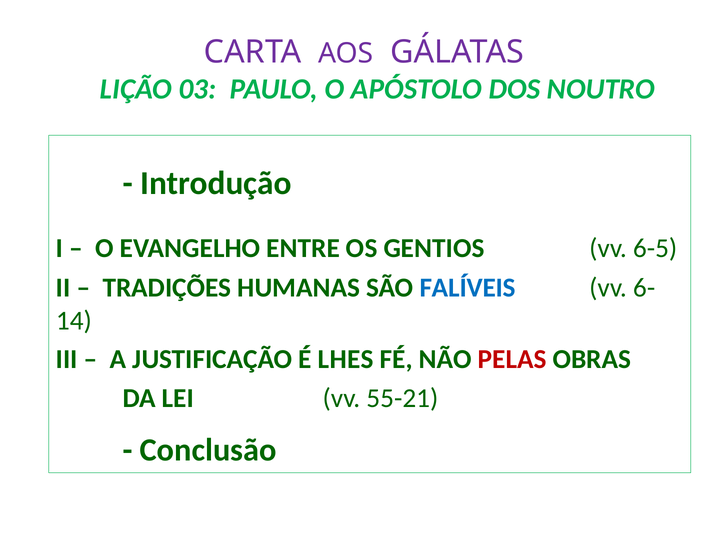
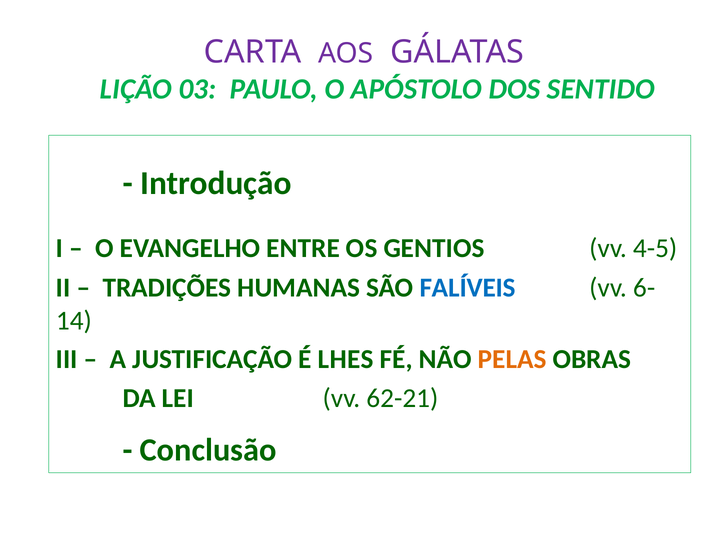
NOUTRO: NOUTRO -> SENTIDO (601, 89)
6-5: 6-5 -> 4-5 (655, 248)
PELAS colour: red -> orange (512, 359)
55-21: 55-21 -> 62-21 (402, 398)
